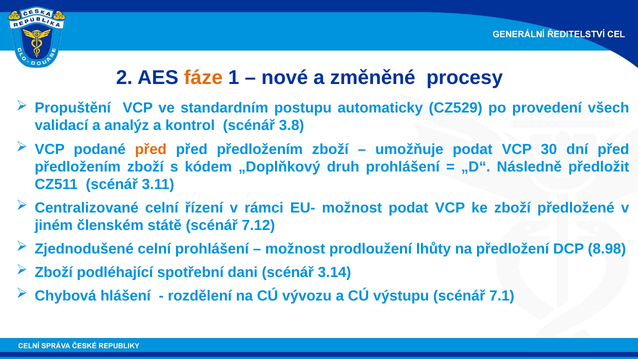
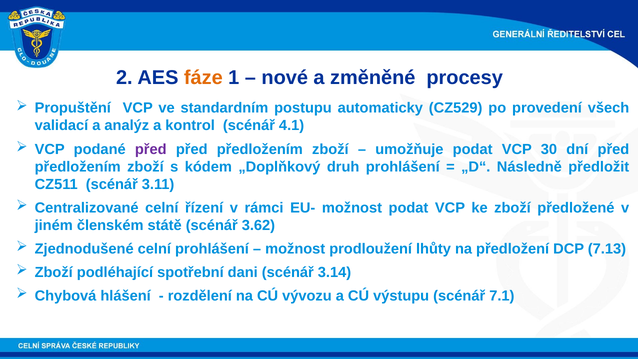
3.8: 3.8 -> 4.1 (292, 126)
před colour: orange -> purple (151, 149)
7.12: 7.12 -> 3.62 (258, 225)
8.98: 8.98 -> 7.13 (607, 249)
